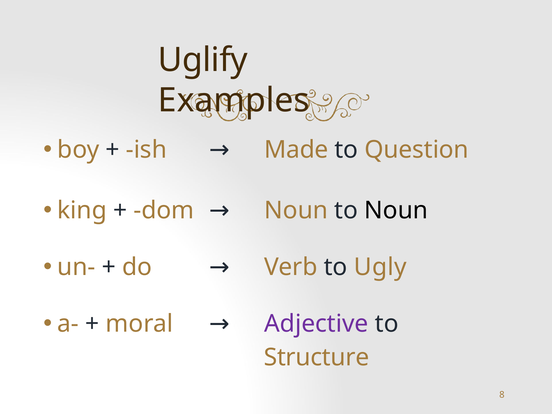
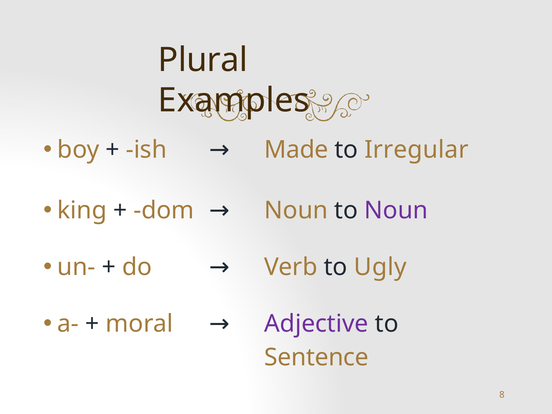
Uglify: Uglify -> Plural (203, 60)
Question: Question -> Irregular (417, 150)
Noun colour: black -> purple (396, 210)
Structure: Structure -> Sentence (316, 357)
